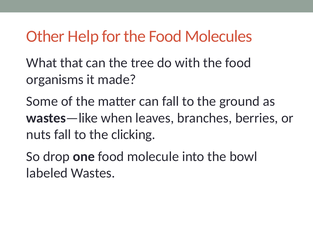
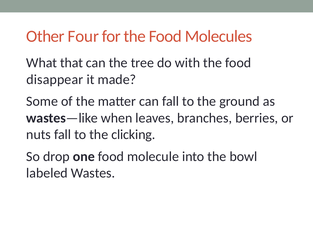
Help: Help -> Four (83, 36)
organisms: organisms -> disappear (55, 80)
